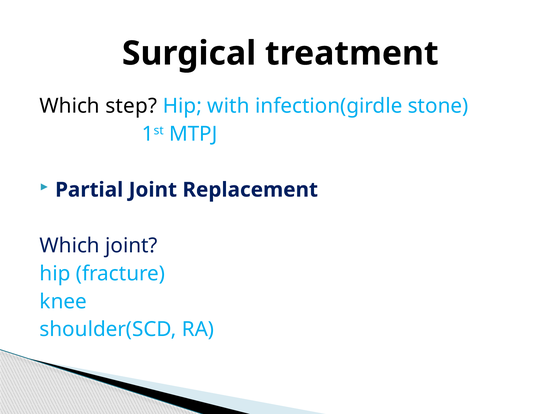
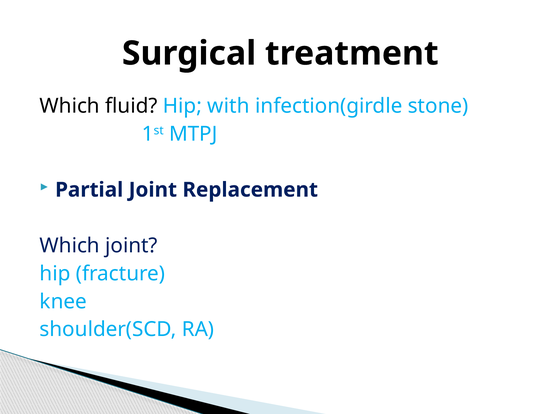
step: step -> fluid (131, 106)
